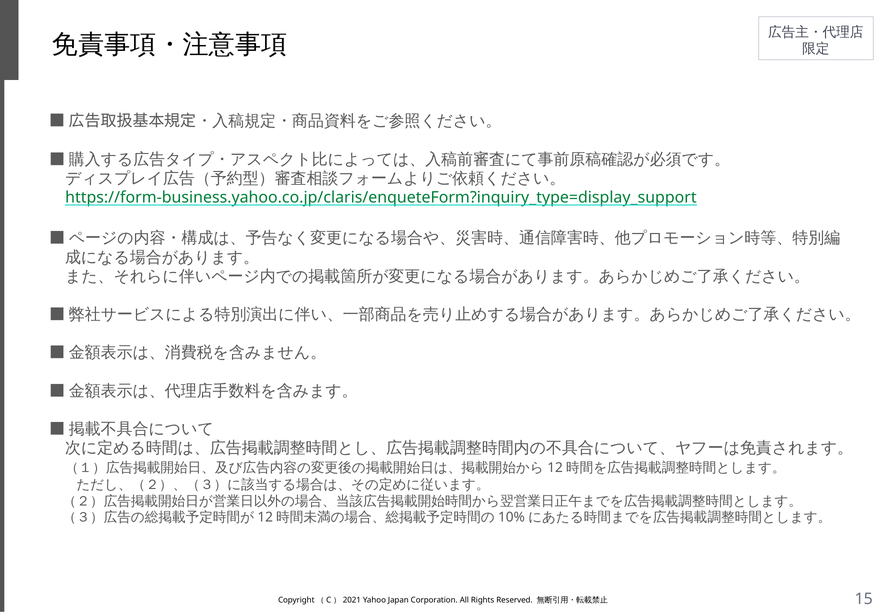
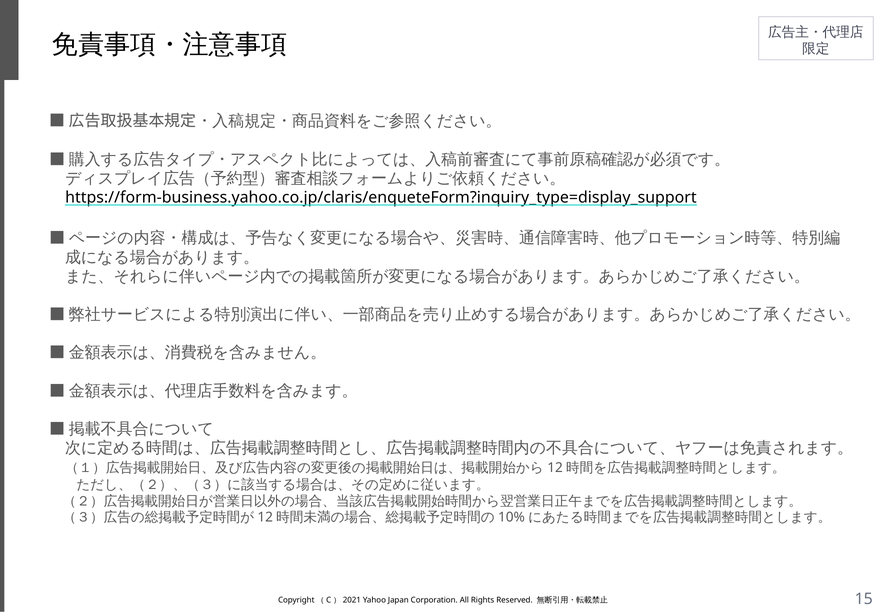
https://form-business.yahoo.co.jp/claris/enqueteForm?inquiry_type=display_support colour: green -> black (381, 198)
